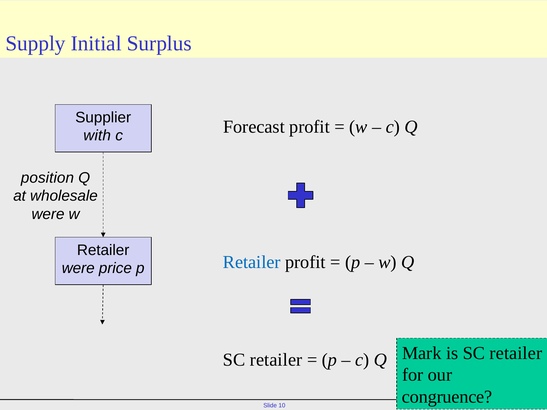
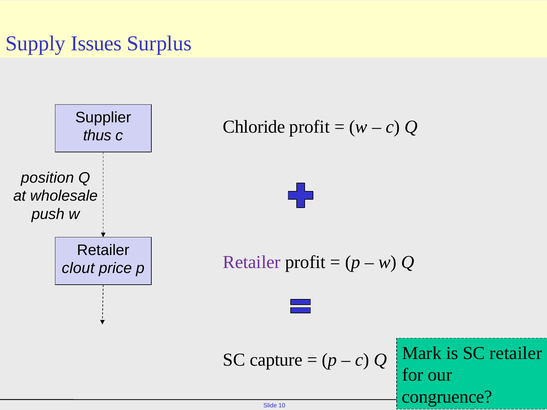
Initial: Initial -> Issues (96, 44)
Forecast: Forecast -> Chloride (254, 127)
with: with -> thus (97, 136)
were: were -> push (48, 214)
Retailer colour: blue -> purple (252, 262)
were: were -> clout (78, 268)
retailer: retailer -> capture (276, 360)
